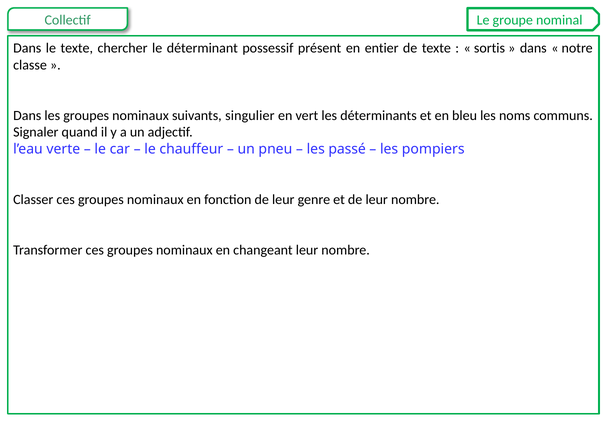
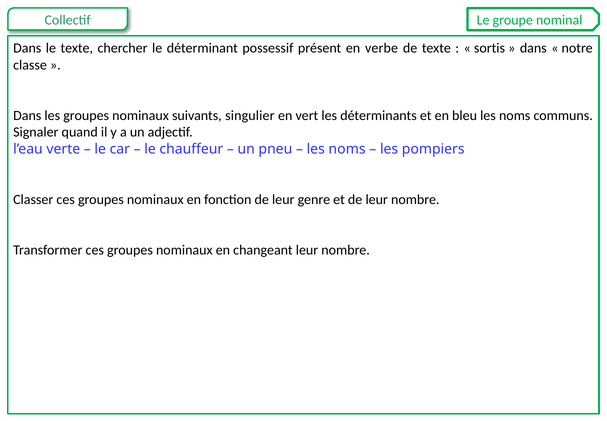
entier: entier -> verbe (382, 48)
passé: passé -> noms (347, 149)
